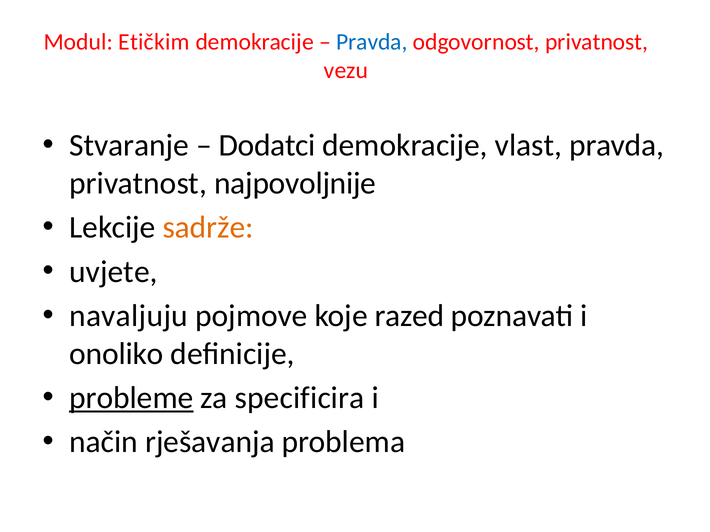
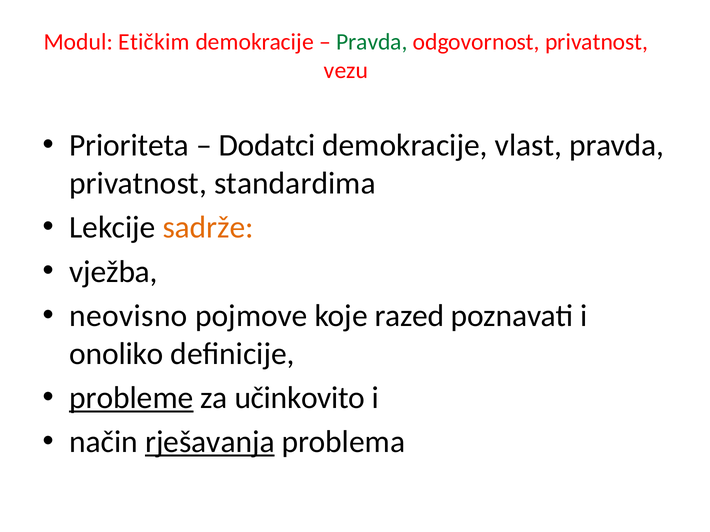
Pravda colour: blue -> green (372, 42)
Stvaranje: Stvaranje -> Prioriteta (129, 146)
najpovoljnije: najpovoljnije -> standardima (295, 183)
uvjete: uvjete -> vježba (114, 272)
navaljuju: navaljuju -> neovisno (129, 316)
specificira: specificira -> učinkovito (300, 398)
rješavanja underline: none -> present (210, 442)
